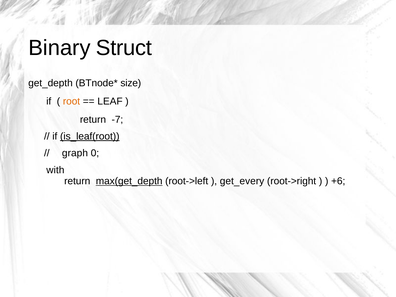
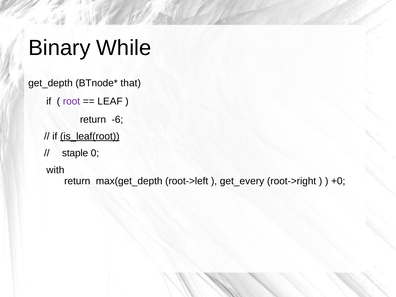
Struct: Struct -> While (124, 48)
size: size -> that (131, 83)
root colour: orange -> purple (71, 101)
-7: -7 -> -6 (117, 120)
graph: graph -> staple (75, 153)
max(get_depth underline: present -> none (129, 181)
+6: +6 -> +0 (338, 181)
